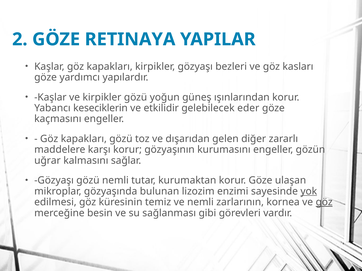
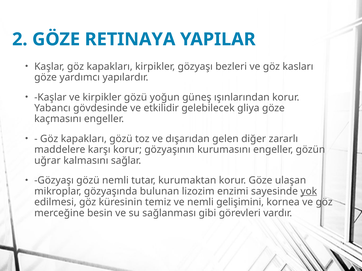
keseciklerin: keseciklerin -> gövdesinde (100, 108)
eder: eder -> gliya (248, 108)
zarlarının: zarlarının -> gelişimini (240, 202)
göz underline: present -> none (324, 202)
